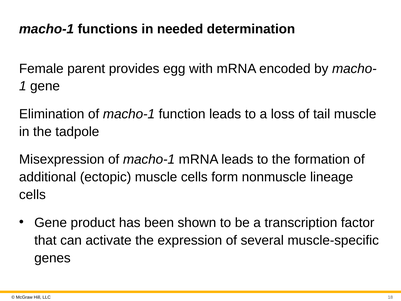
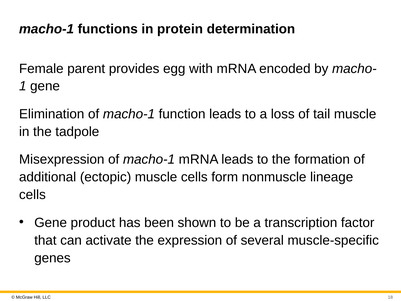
needed: needed -> protein (180, 29)
